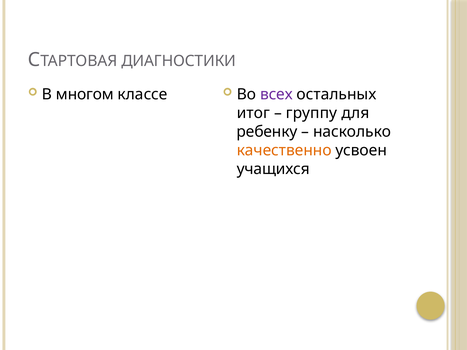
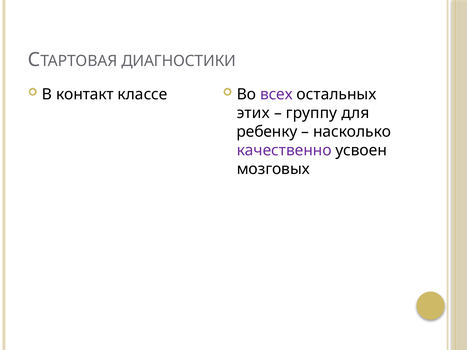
многом: многом -> контакт (85, 94)
итог: итог -> этих (253, 113)
качественно colour: orange -> purple (284, 150)
учащихся: учащихся -> мозговых (273, 169)
